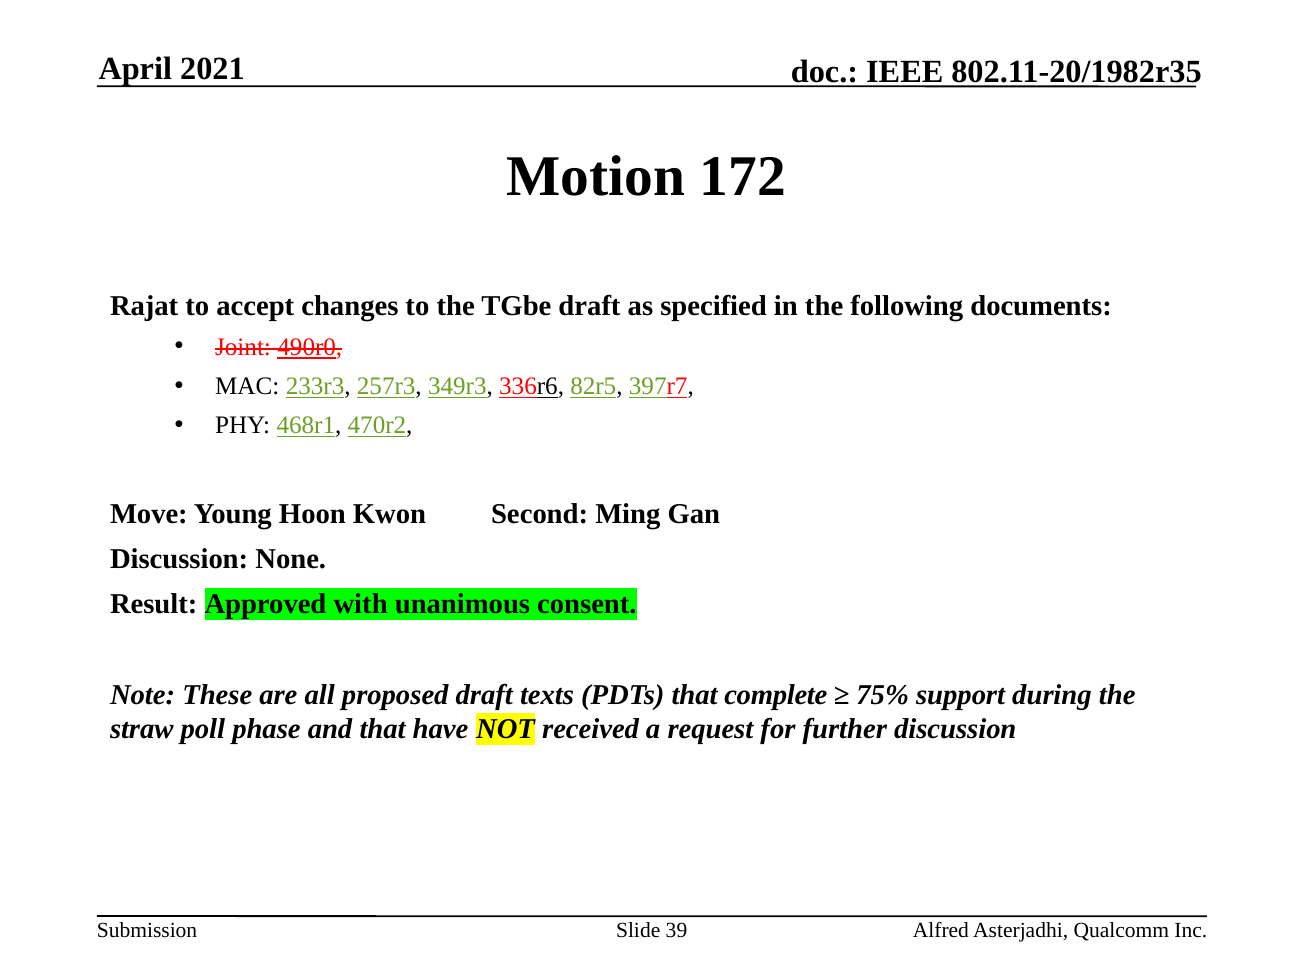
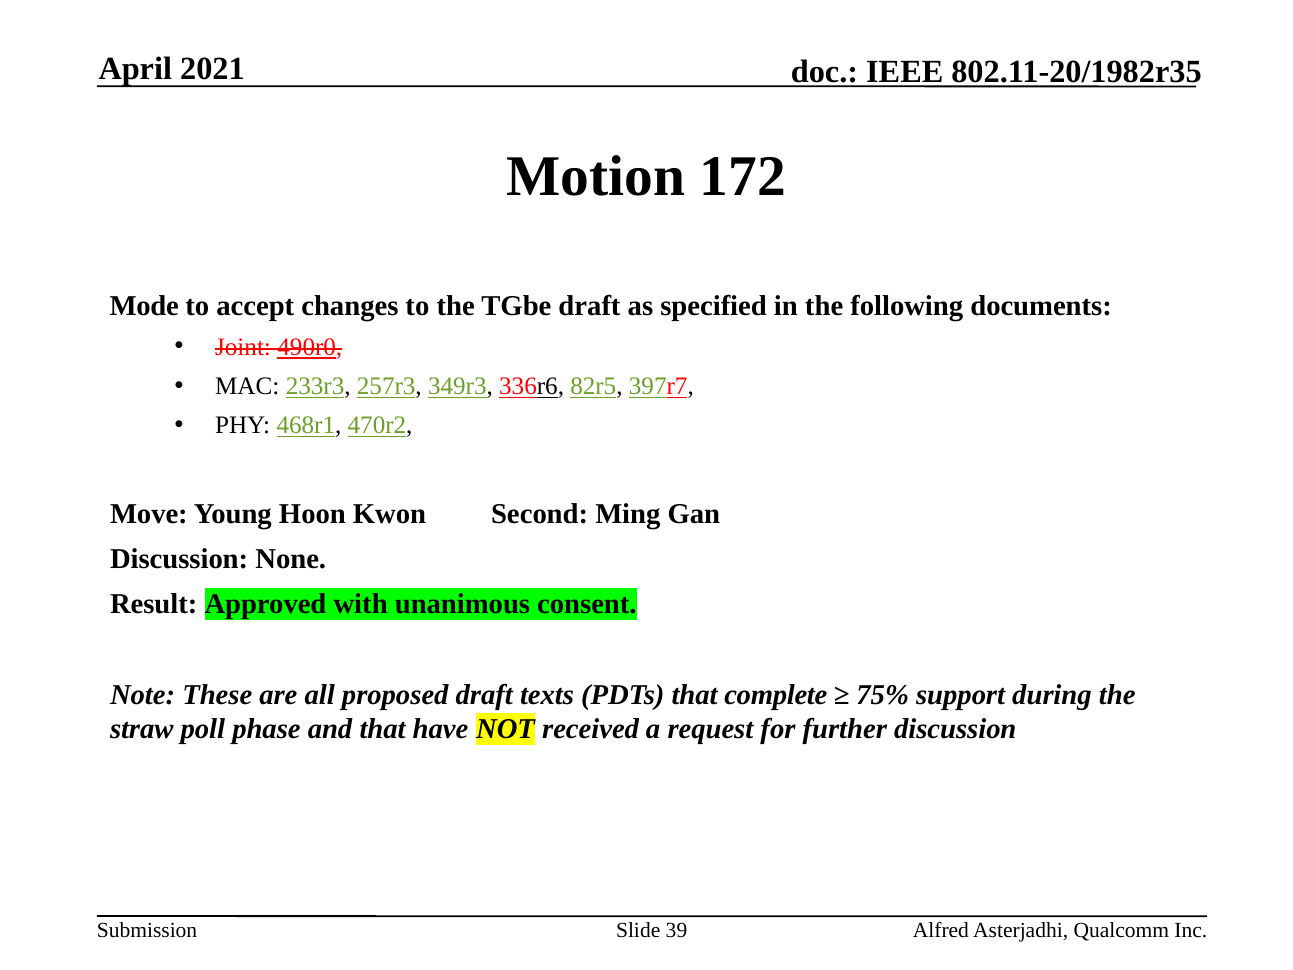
Rajat: Rajat -> Mode (144, 306)
